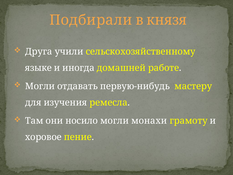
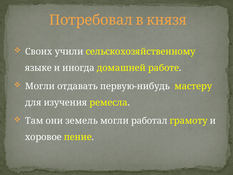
Подбирали: Подбирали -> Потребовал (91, 20)
Друга: Друга -> Своих (39, 51)
носило: носило -> земель (82, 121)
монахи: монахи -> работал (149, 121)
